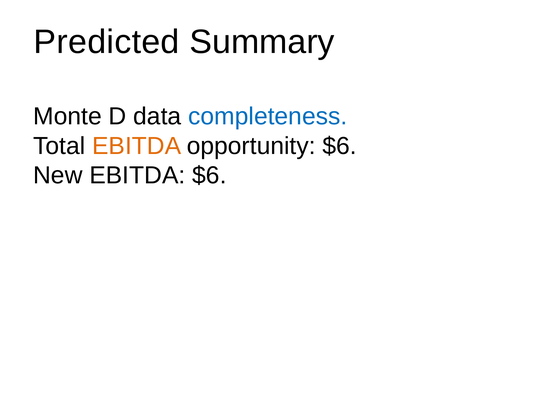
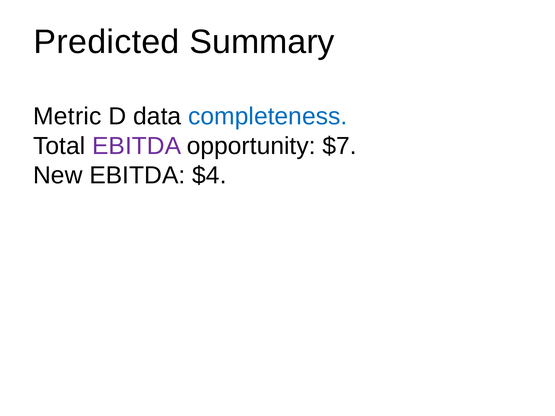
Monte: Monte -> Metric (67, 116)
EBITDA colour: orange -> purple (137, 146)
opportunity $6: $6 -> $7 (340, 146)
EBITDA $6: $6 -> $4 (209, 176)
